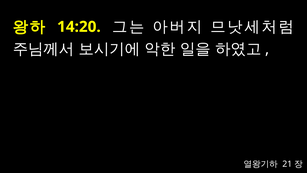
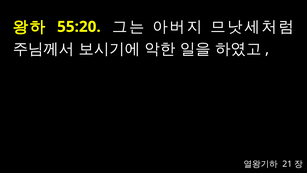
14:20: 14:20 -> 55:20 (79, 27)
